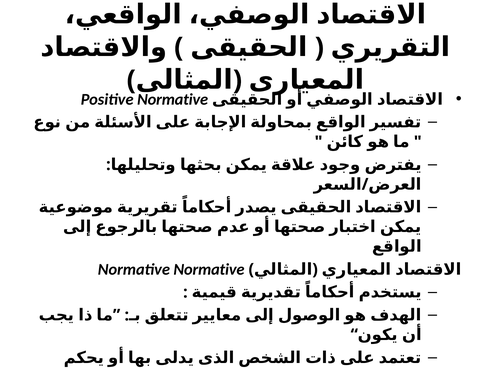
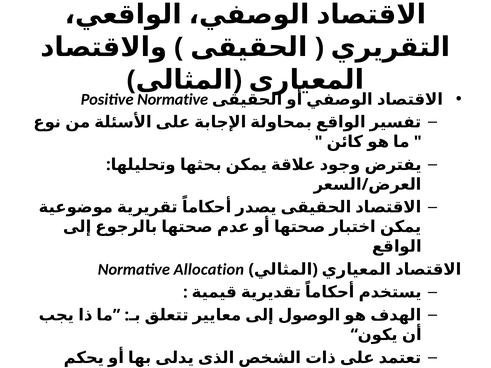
Normative Normative: Normative -> Allocation (209, 270)
